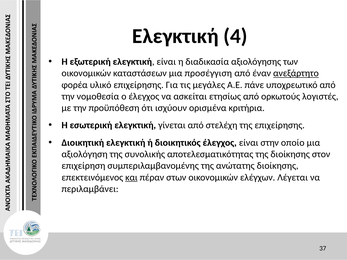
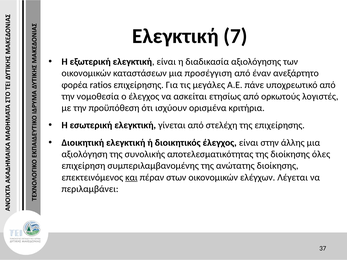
4: 4 -> 7 (235, 36)
ανεξάρτητο underline: present -> none (296, 73)
υλικό: υλικό -> ratios (101, 85)
οποίο: οποίο -> άλλης (293, 143)
στον: στον -> όλες (321, 154)
